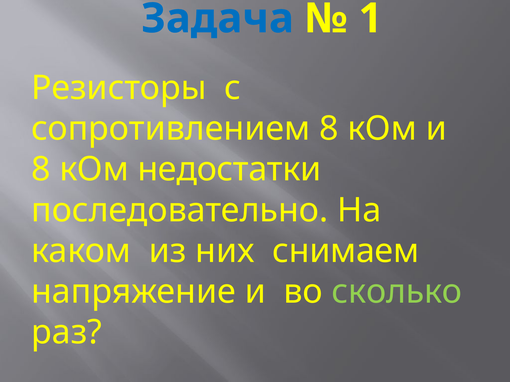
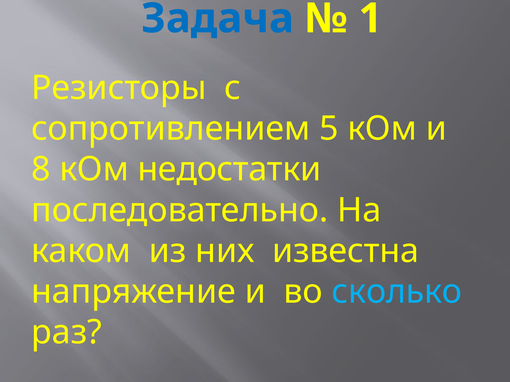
сопротивлением 8: 8 -> 5 (329, 129)
снимаем: снимаем -> известна (346, 251)
сколько colour: light green -> light blue (397, 292)
